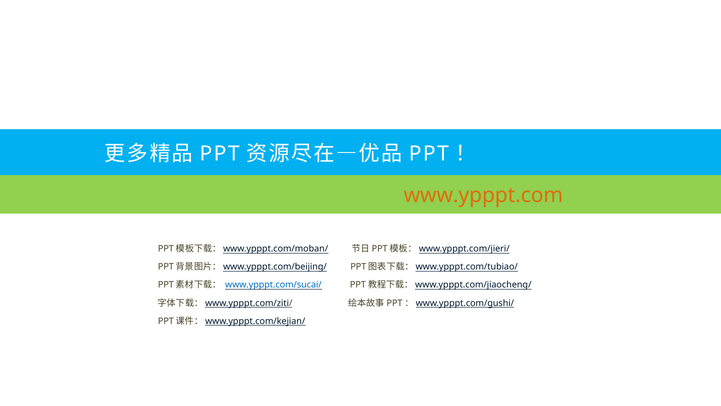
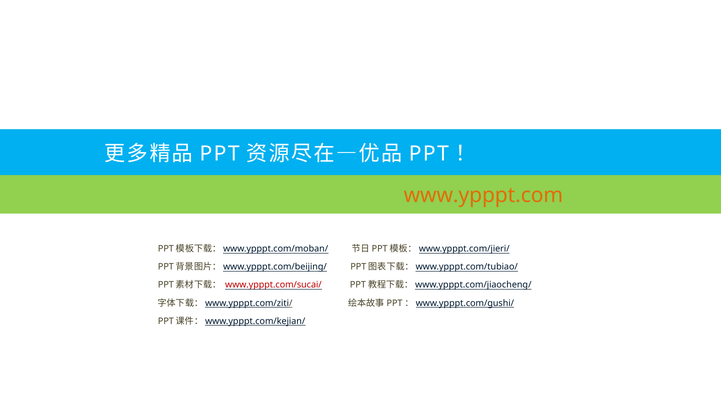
www.ypppt.com/sucai/ colour: blue -> red (273, 285)
